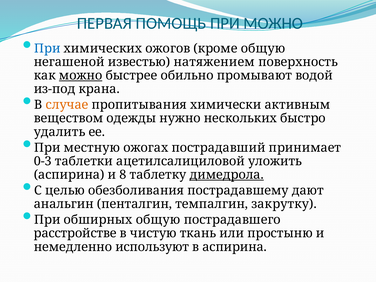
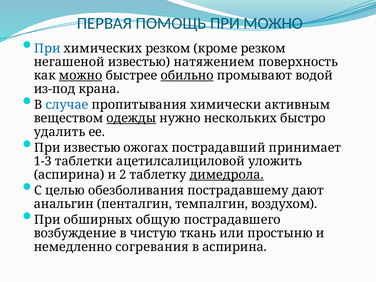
химических ожогов: ожогов -> резком (168, 48)
кроме общую: общую -> резком (263, 48)
обильно underline: none -> present (187, 76)
случае colour: orange -> blue (67, 105)
одежды underline: none -> present (131, 118)
При местную: местную -> известью (92, 148)
0-3: 0-3 -> 1-3 (43, 161)
8: 8 -> 2 (123, 175)
закрутку: закрутку -> воздухом (284, 204)
расстройстве: расстройстве -> возбуждение (75, 233)
используют: используют -> согревания (152, 247)
